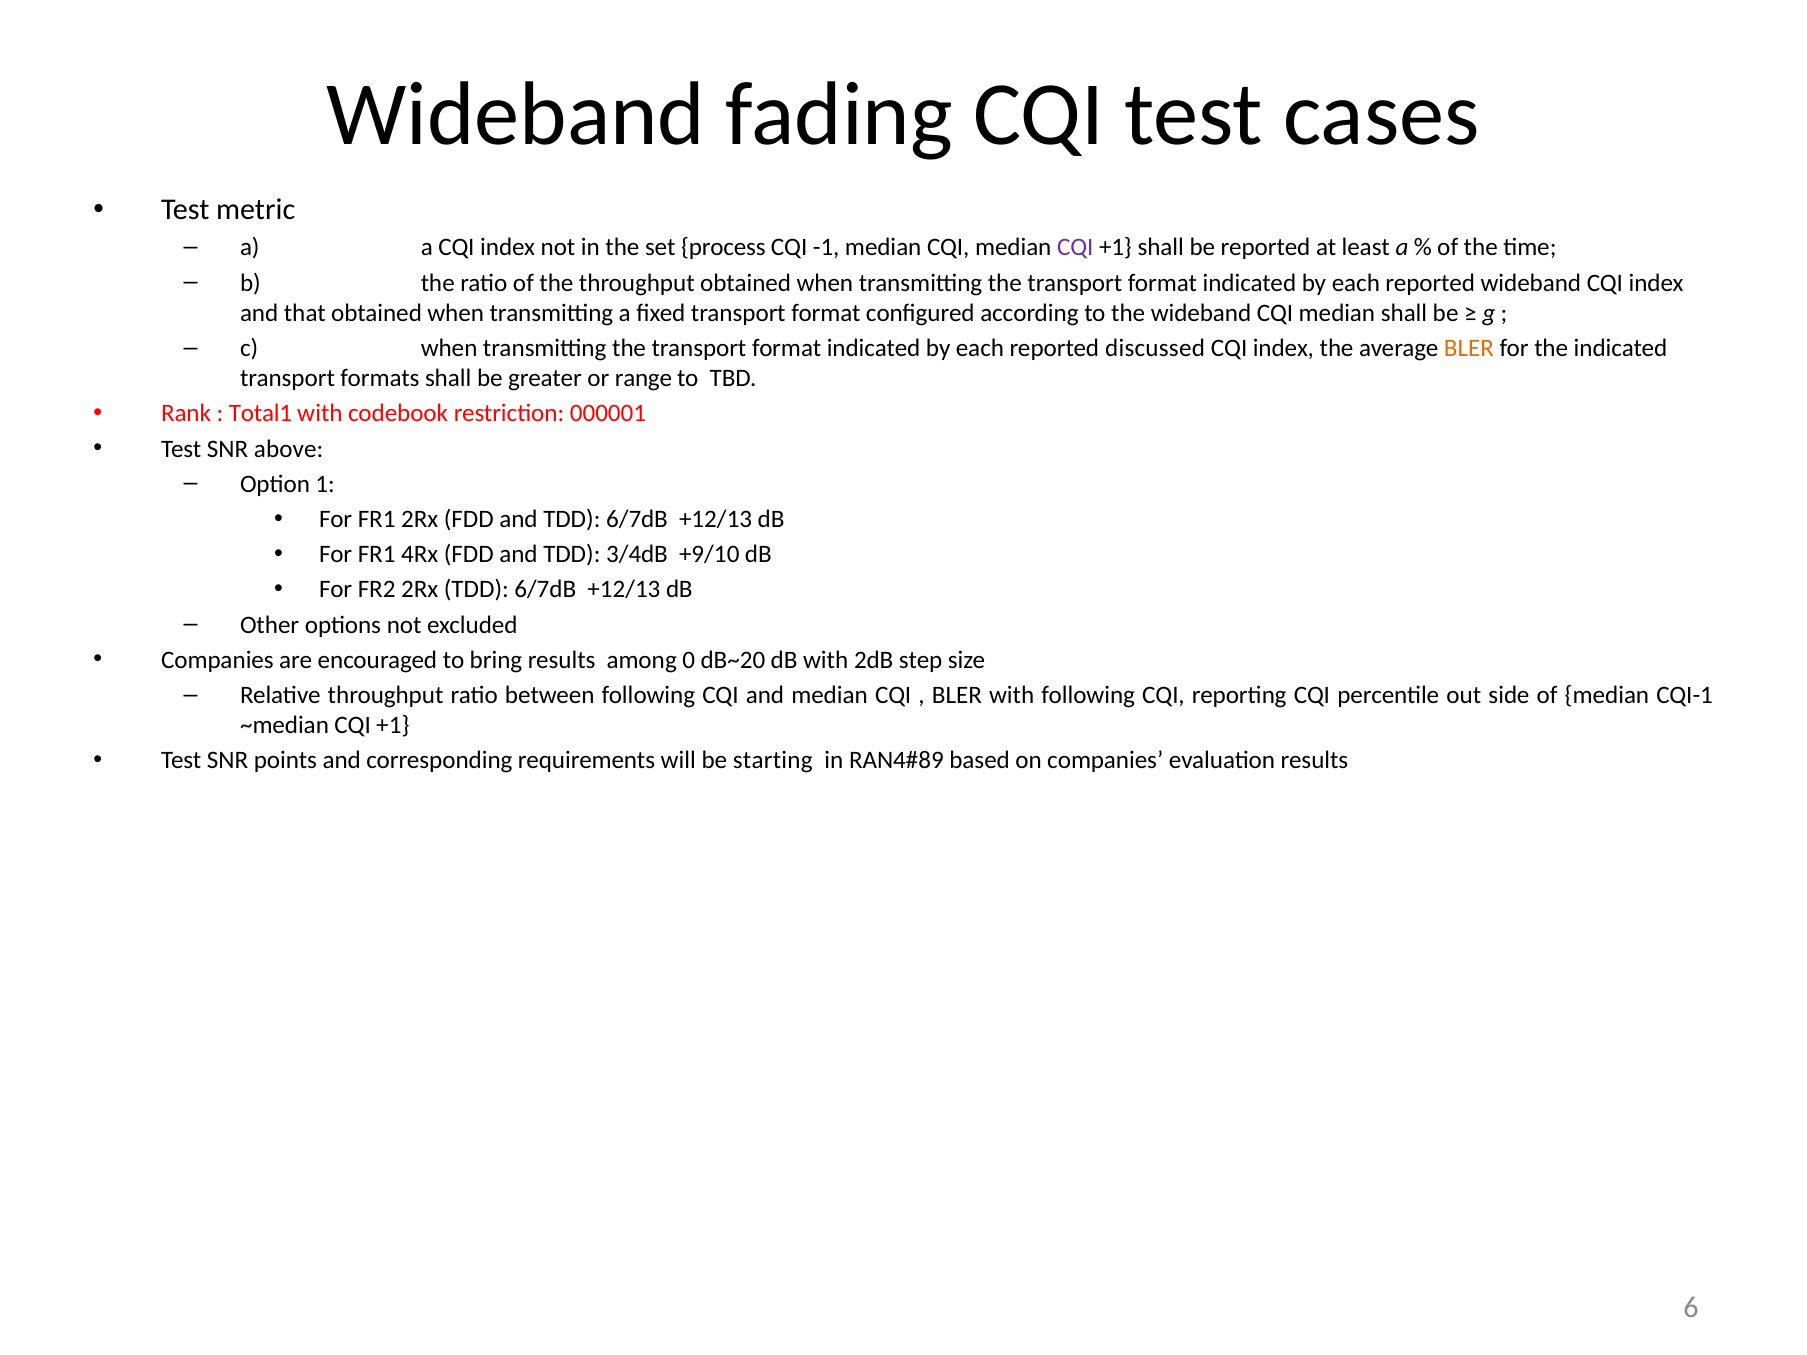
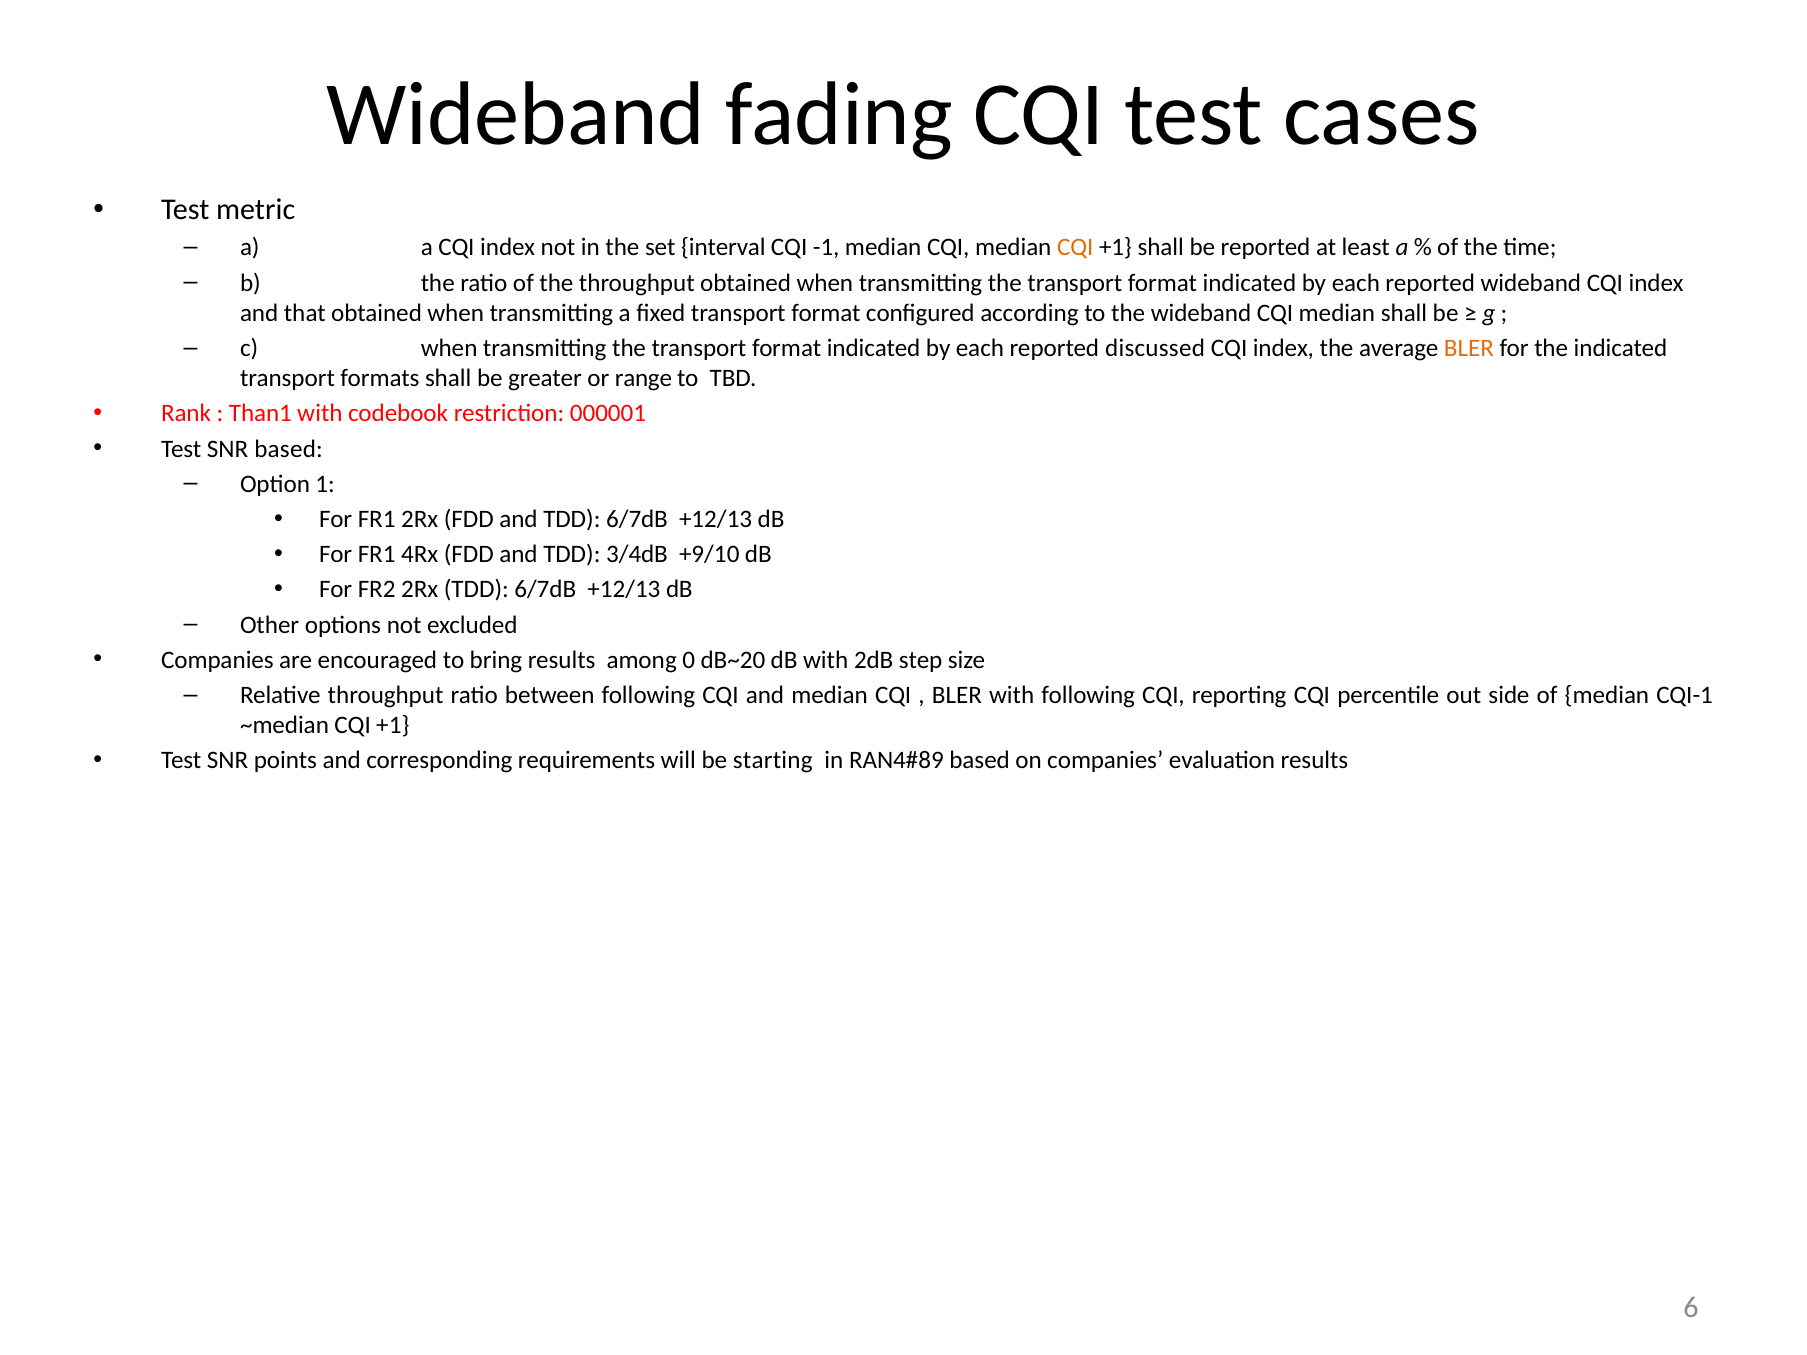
process: process -> interval (723, 248)
CQI colour: purple -> orange (1075, 248)
Total1: Total1 -> Than1 (260, 414)
SNR above: above -> based (289, 449)
